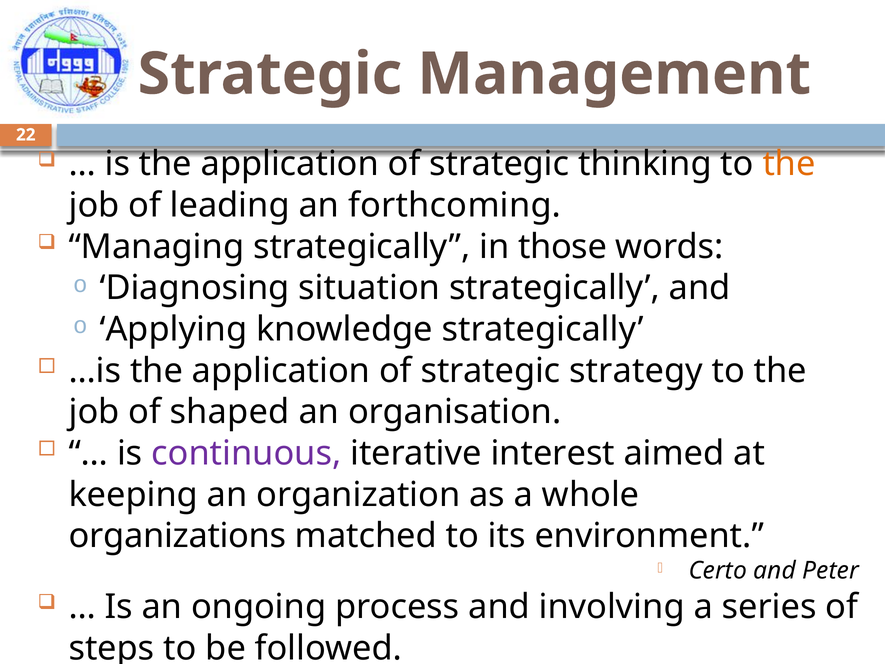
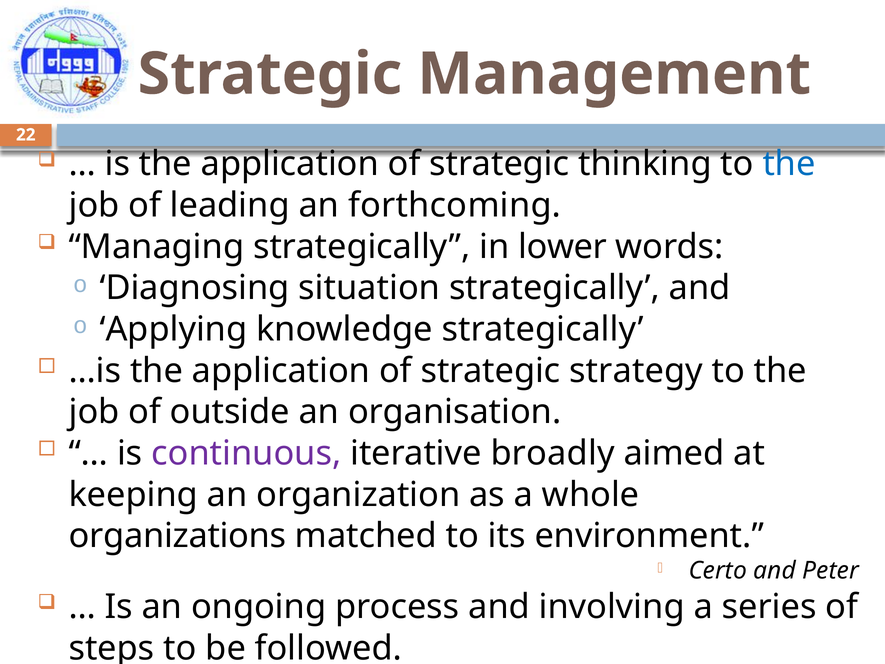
the colour: orange -> blue (789, 164)
those: those -> lower (563, 247)
shaped: shaped -> outside (230, 412)
interest: interest -> broadly (553, 453)
